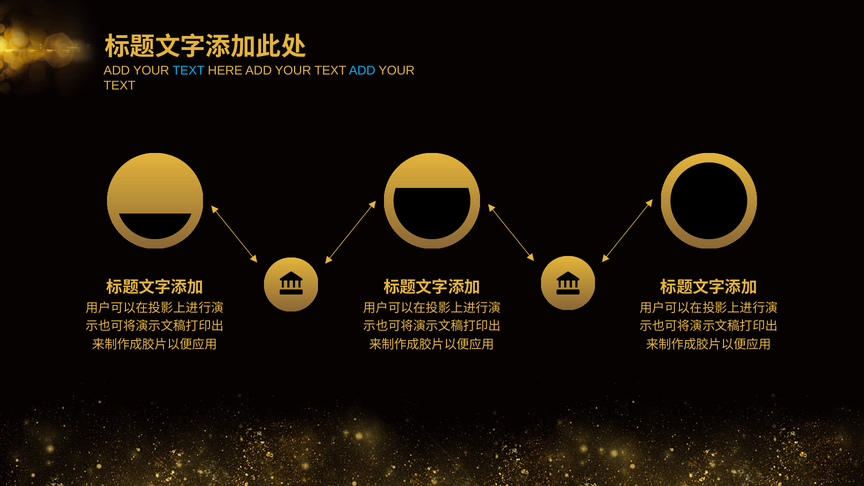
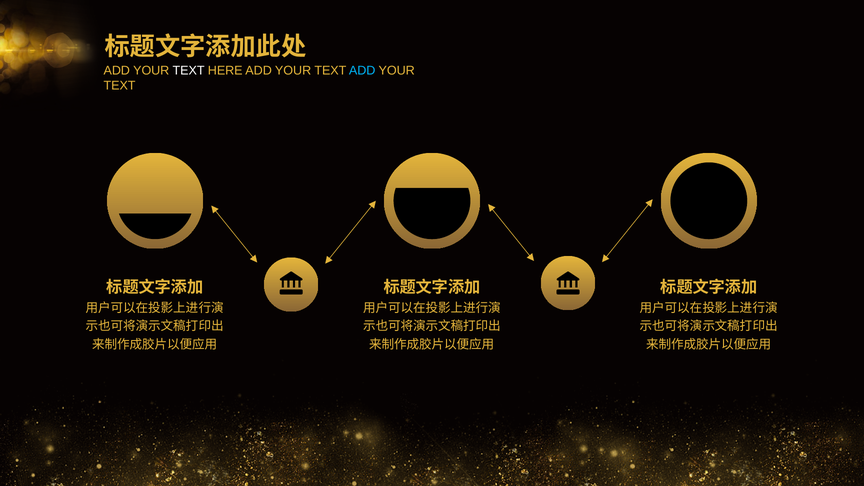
TEXT colour: light blue -> white (189, 71)
